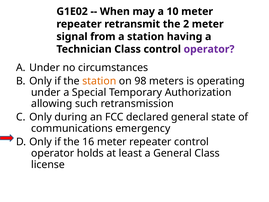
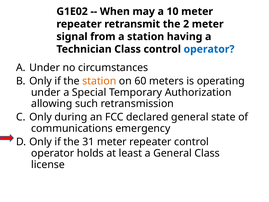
operator colour: purple -> blue (209, 49)
98: 98 -> 60 (140, 81)
16: 16 -> 31 (88, 142)
